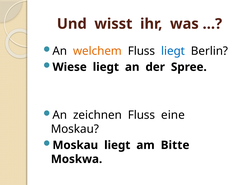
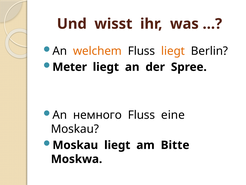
liegt colour: blue -> orange (173, 51)
Wiese: Wiese -> Meter (70, 67)
zeichnen: zeichnen -> немного (97, 115)
